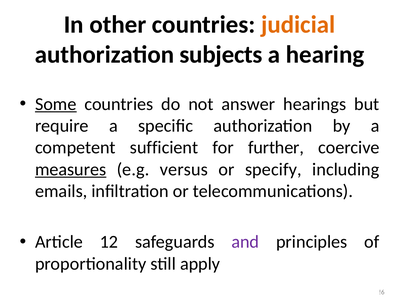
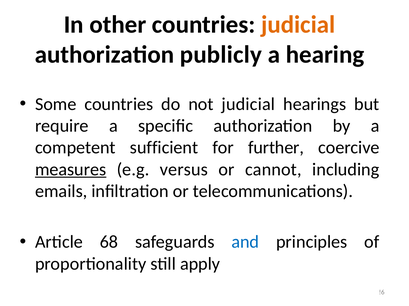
subjects: subjects -> publicly (221, 55)
Some underline: present -> none (56, 104)
not answer: answer -> judicial (248, 104)
specify: specify -> cannot (273, 170)
12: 12 -> 68 (109, 243)
and colour: purple -> blue (245, 243)
